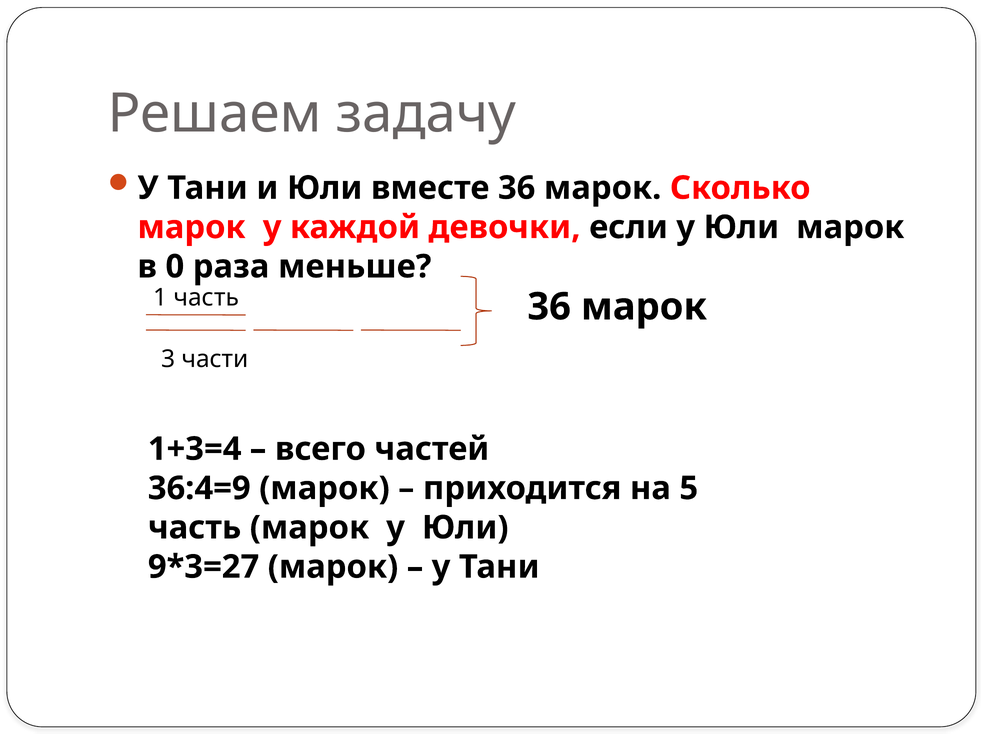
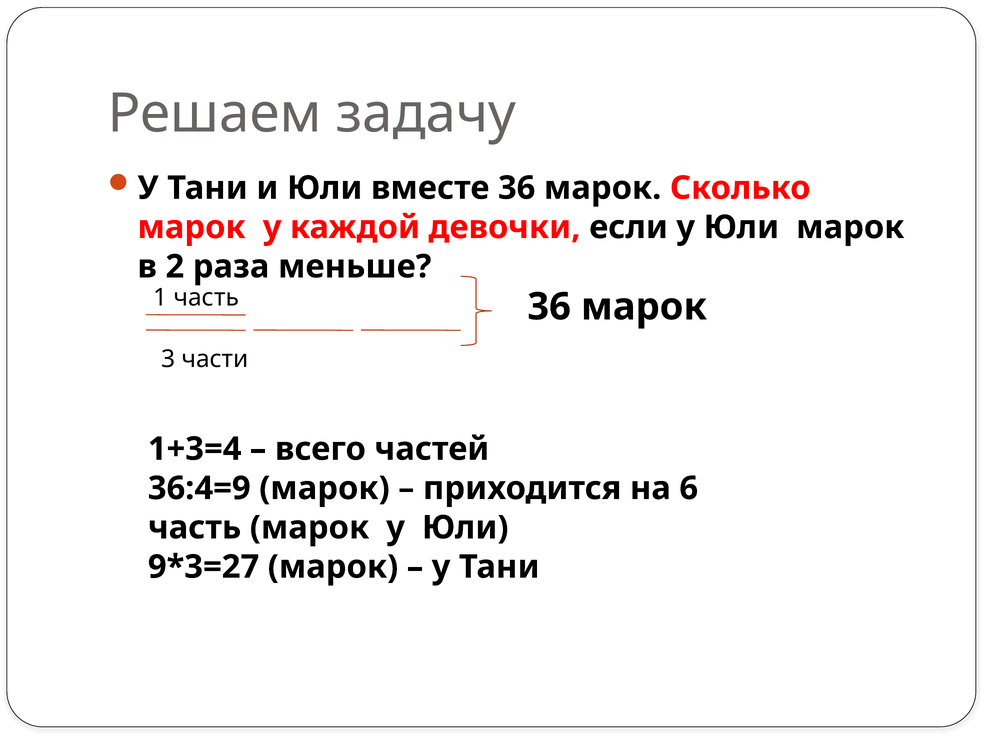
0: 0 -> 2 (175, 267)
5: 5 -> 6 (689, 488)
